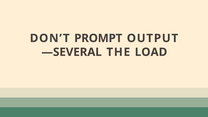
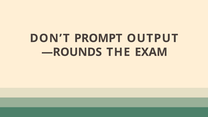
—SEVERAL: —SEVERAL -> —ROUNDS (72, 52)
LOAD: LOAD -> EXAM (151, 52)
